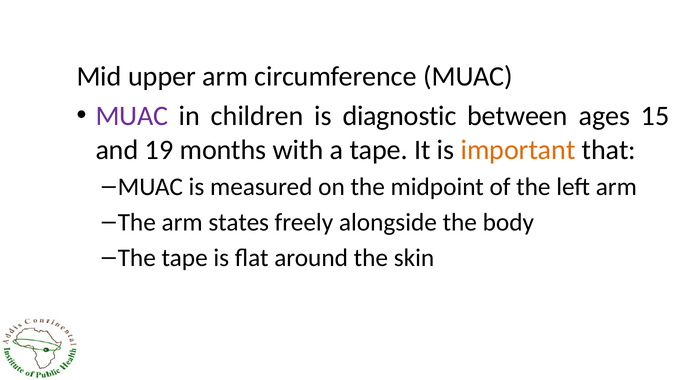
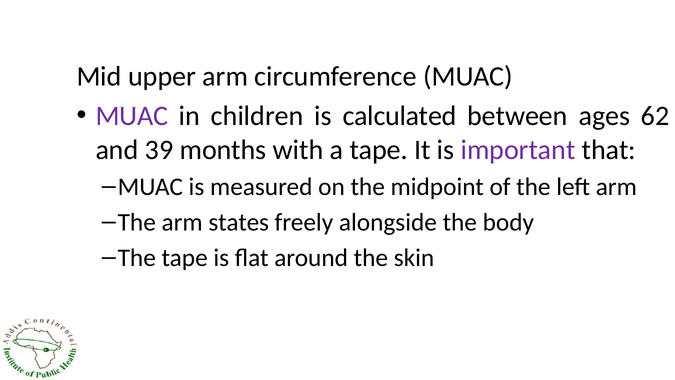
diagnostic: diagnostic -> calculated (400, 116)
15: 15 -> 62 (655, 116)
19: 19 -> 39 (159, 150)
important colour: orange -> purple (518, 150)
